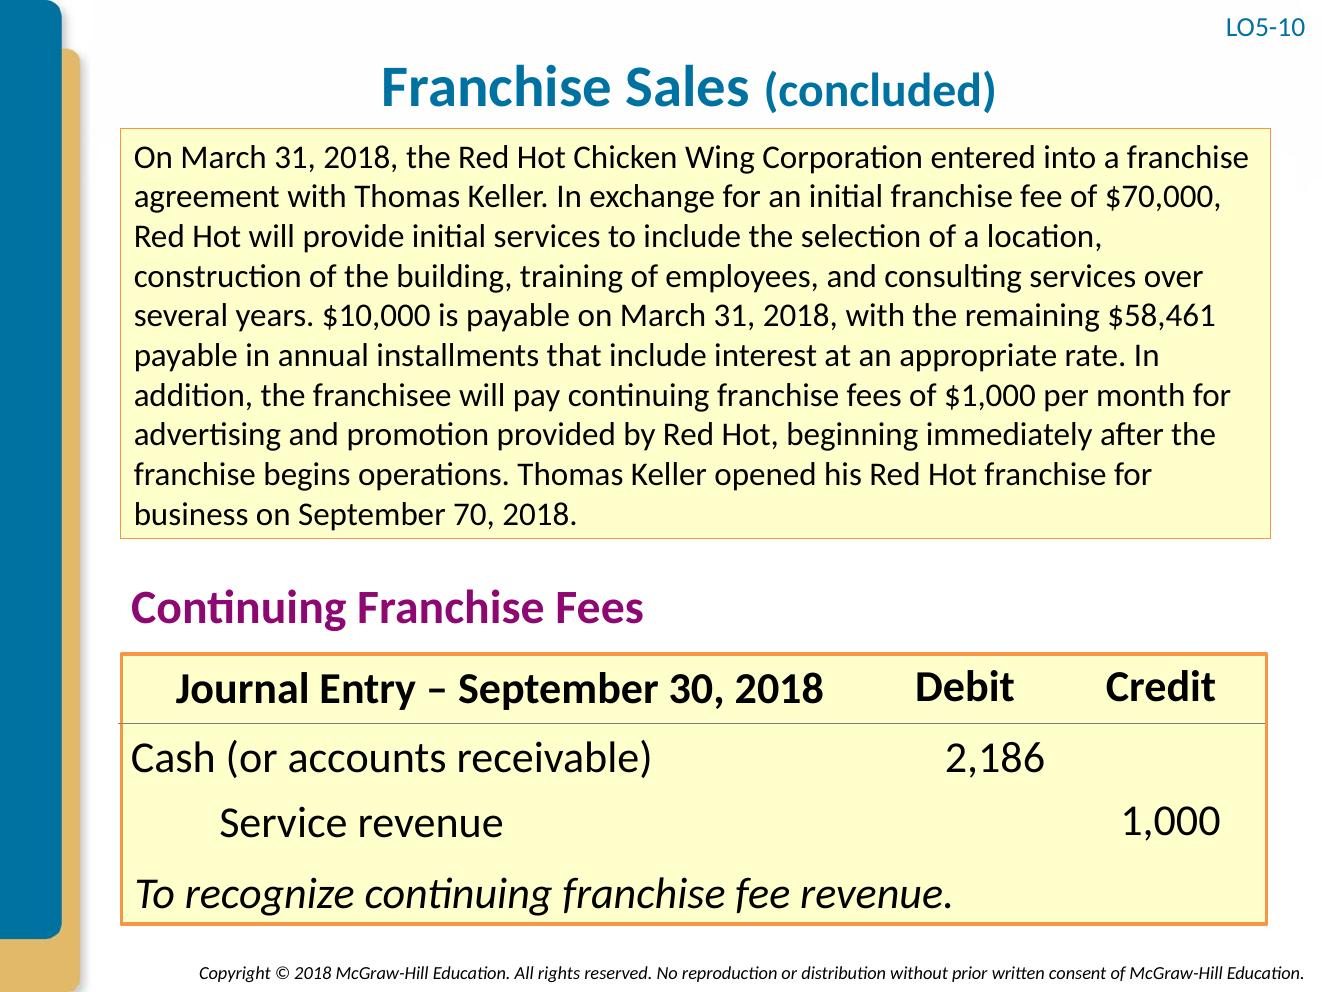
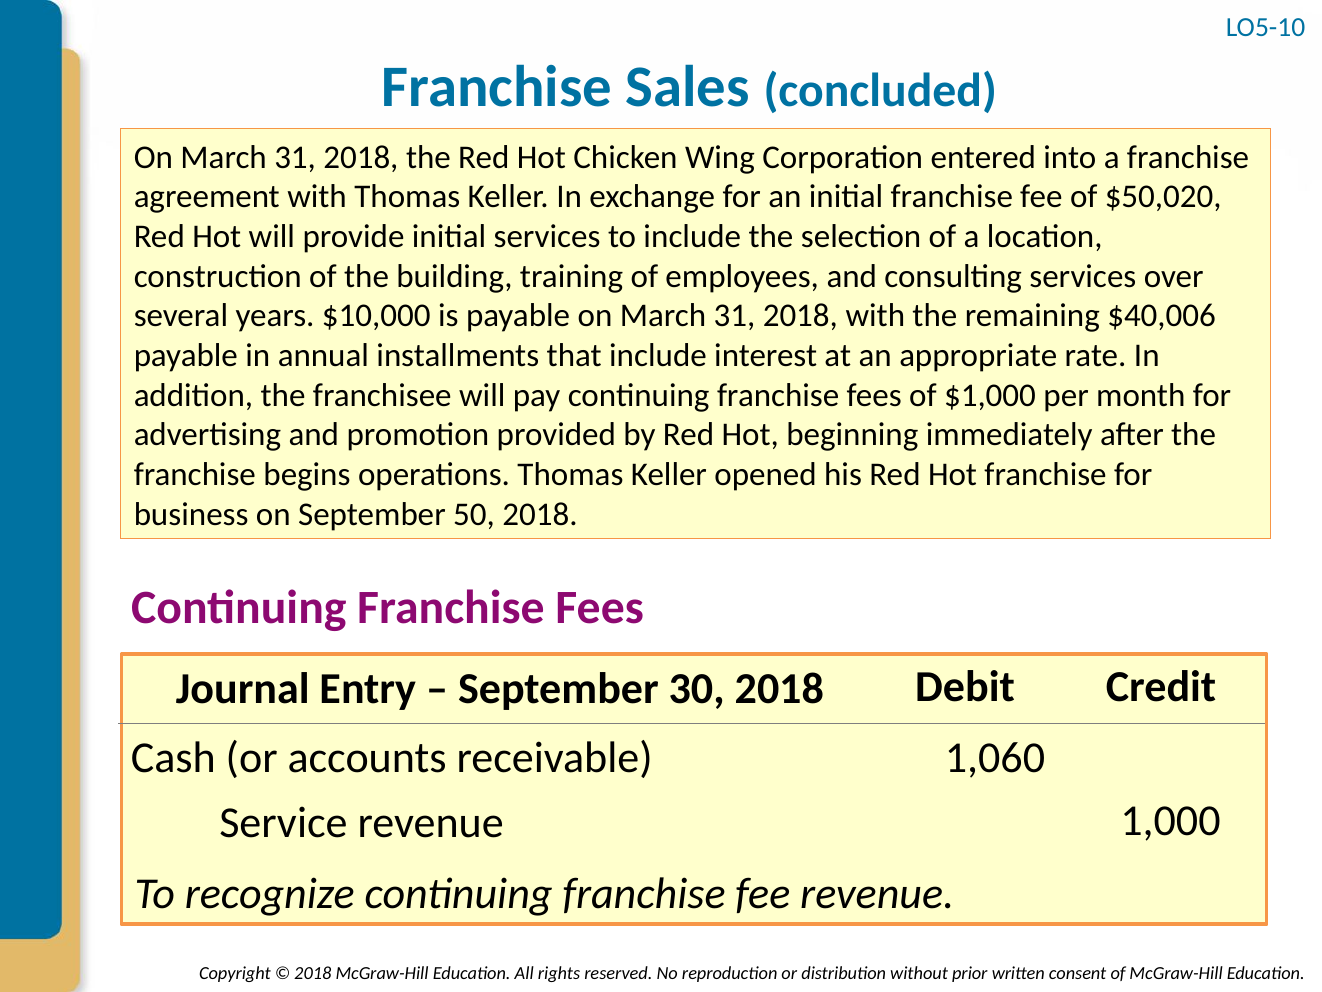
$70,000: $70,000 -> $50,020 (1163, 197)
$58,461: $58,461 -> $40,006 (1162, 316)
70: 70 -> 50 (474, 514)
2,186: 2,186 -> 1,060 (995, 757)
